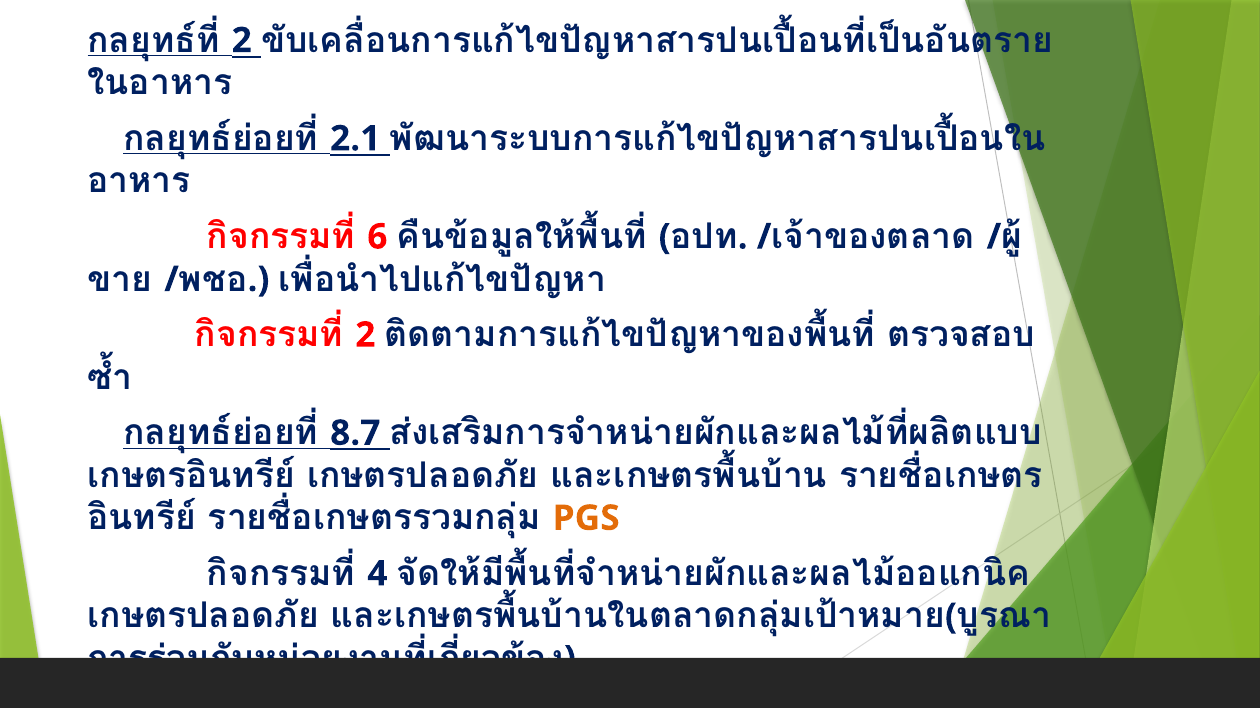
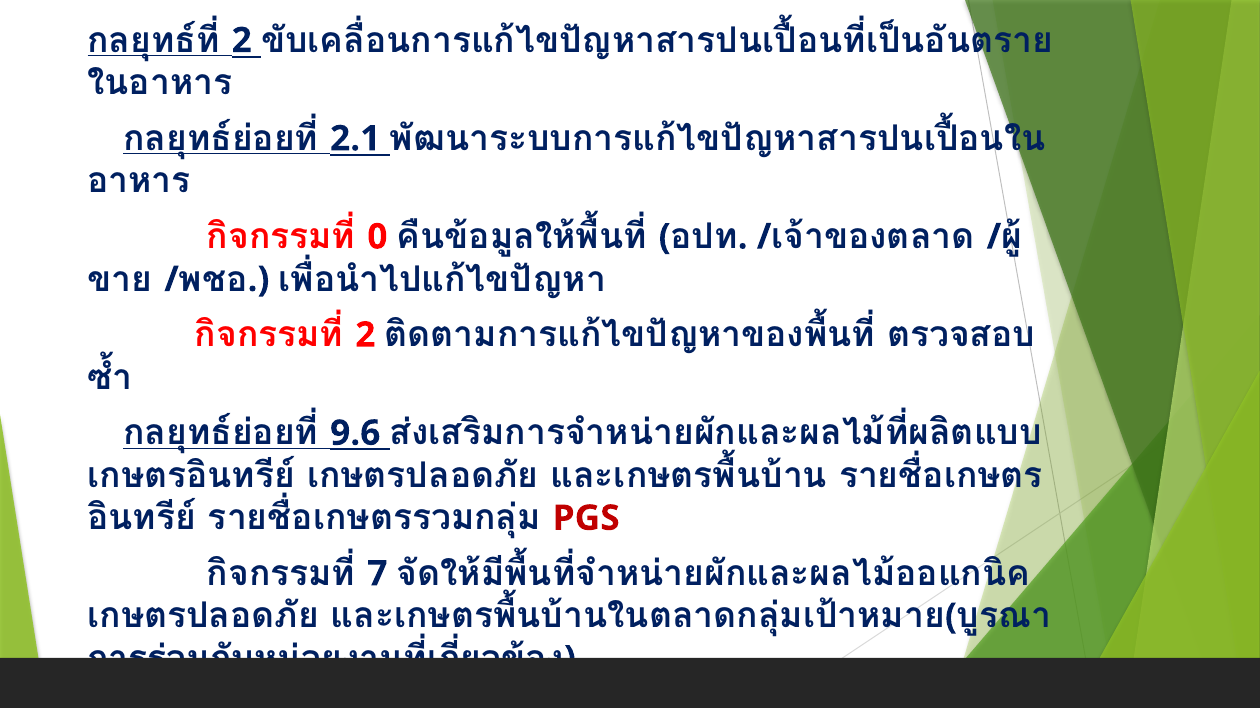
6: 6 -> 0 (377, 237)
8.7: 8.7 -> 9.6 (355, 434)
PGS colour: orange -> red (586, 519)
4: 4 -> 7 (377, 574)
